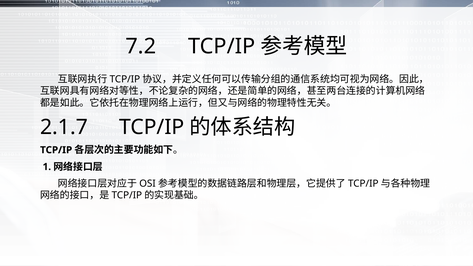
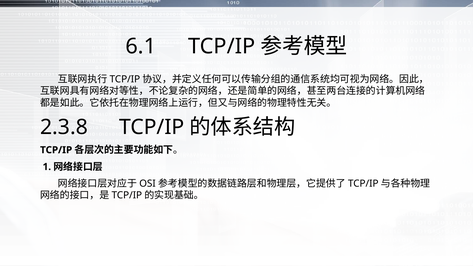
7.2: 7.2 -> 6.1 (141, 46)
2.1.7: 2.1.7 -> 2.3.8 (64, 127)
